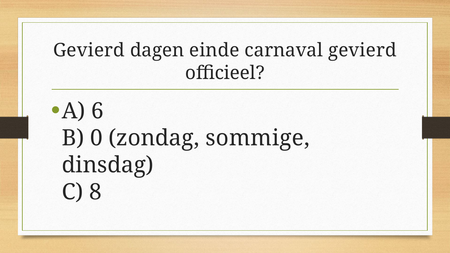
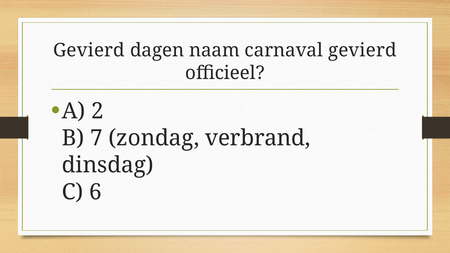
einde: einde -> naam (214, 50)
6: 6 -> 2 (97, 111)
0: 0 -> 7 (96, 138)
sommige: sommige -> verbrand (258, 138)
8: 8 -> 6 (95, 192)
